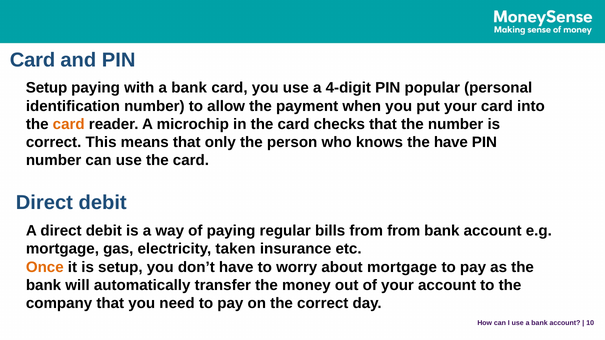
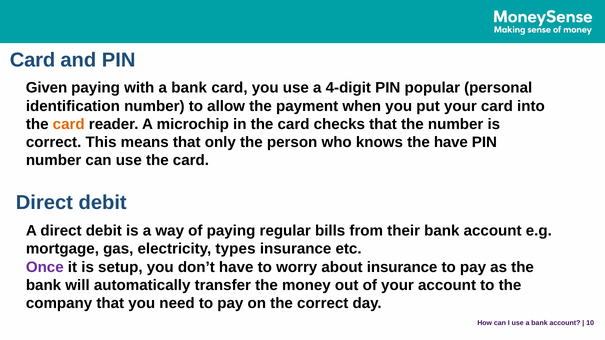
Setup: Setup -> Given (47, 88)
from from: from -> their (404, 231)
taken: taken -> types (236, 249)
Once colour: orange -> purple (45, 267)
about mortgage: mortgage -> insurance (402, 267)
